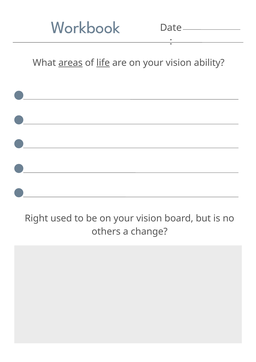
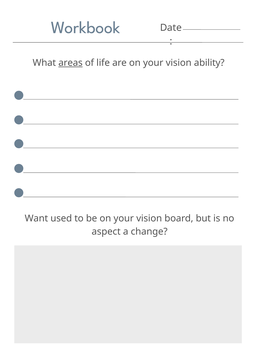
life underline: present -> none (103, 63)
Right: Right -> Want (36, 219)
others: others -> aspect (106, 232)
